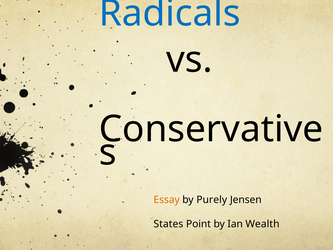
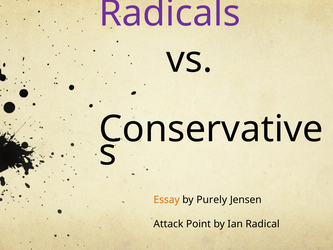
Radicals colour: blue -> purple (170, 13)
States: States -> Attack (168, 224)
Wealth: Wealth -> Radical (263, 224)
